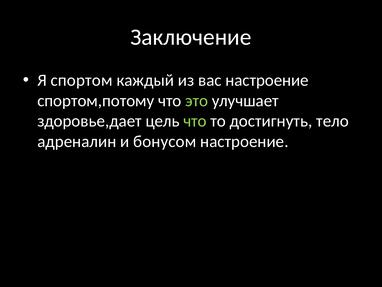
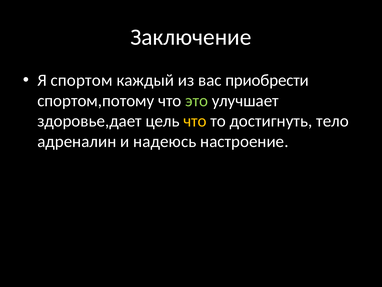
вас настроение: настроение -> приобрести (267, 80)
что colour: light green -> yellow (195, 121)
бонусом: бонусом -> надеюсь (165, 141)
